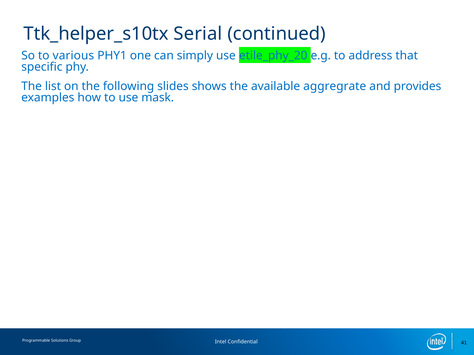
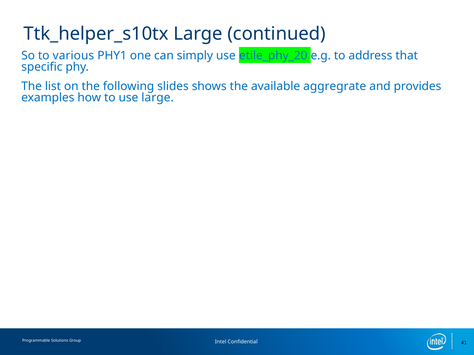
Ttk_helper_s10tx Serial: Serial -> Large (198, 34)
use mask: mask -> large (158, 98)
